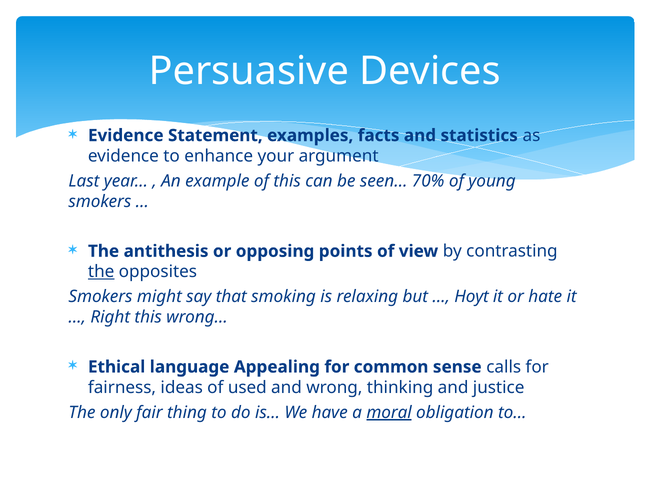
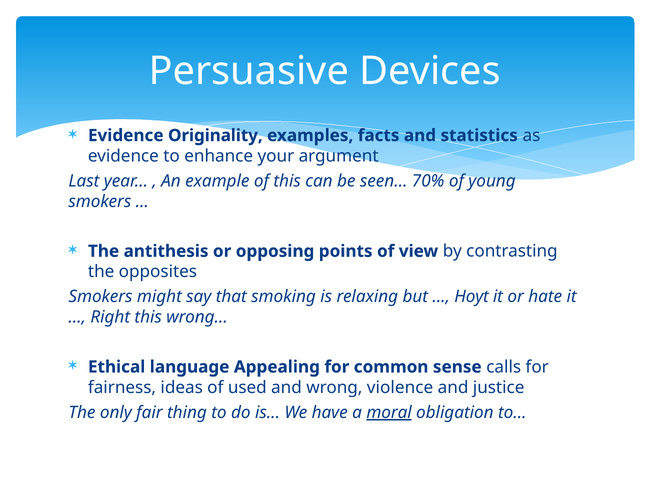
Statement: Statement -> Originality (215, 136)
the underline: present -> none (101, 272)
thinking: thinking -> violence (400, 388)
